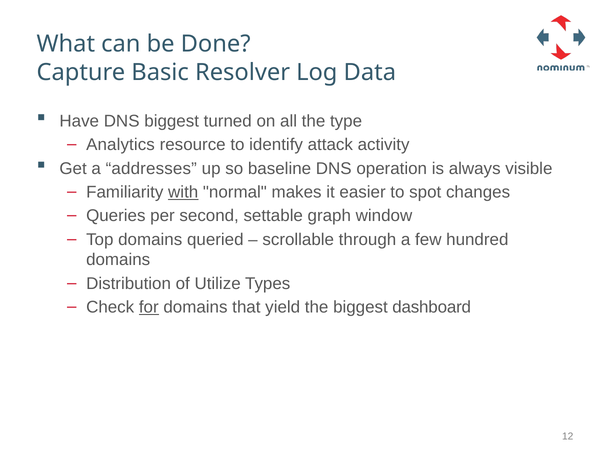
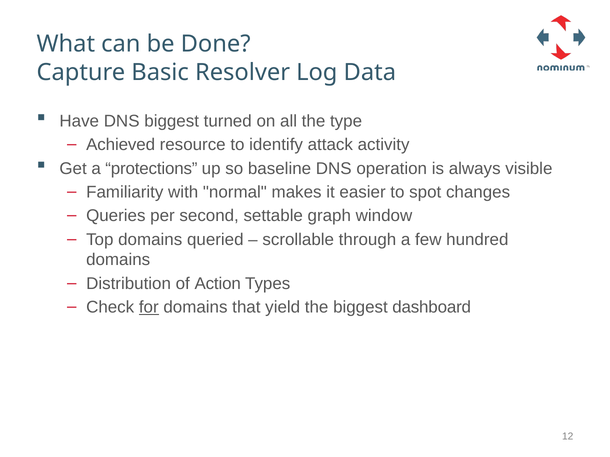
Analytics: Analytics -> Achieved (121, 145)
addresses: addresses -> protections (151, 169)
with underline: present -> none (183, 192)
Utilize: Utilize -> Action (218, 284)
